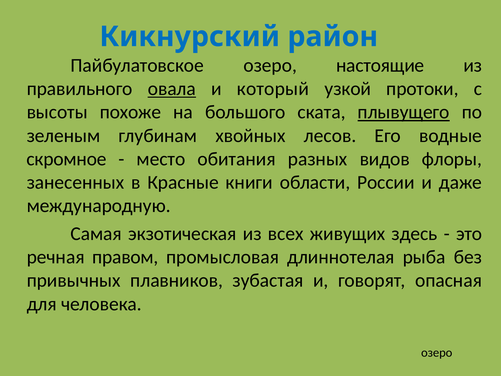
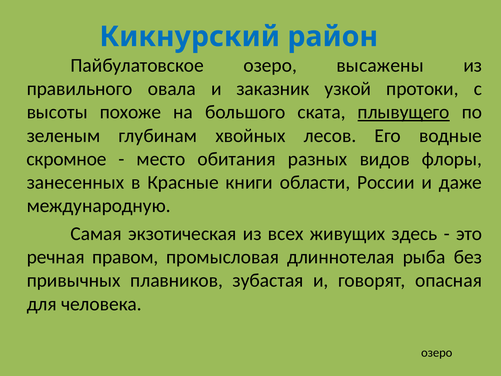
настоящие: настоящие -> высажены (380, 65)
овала underline: present -> none (172, 89)
который: который -> заказник (273, 89)
